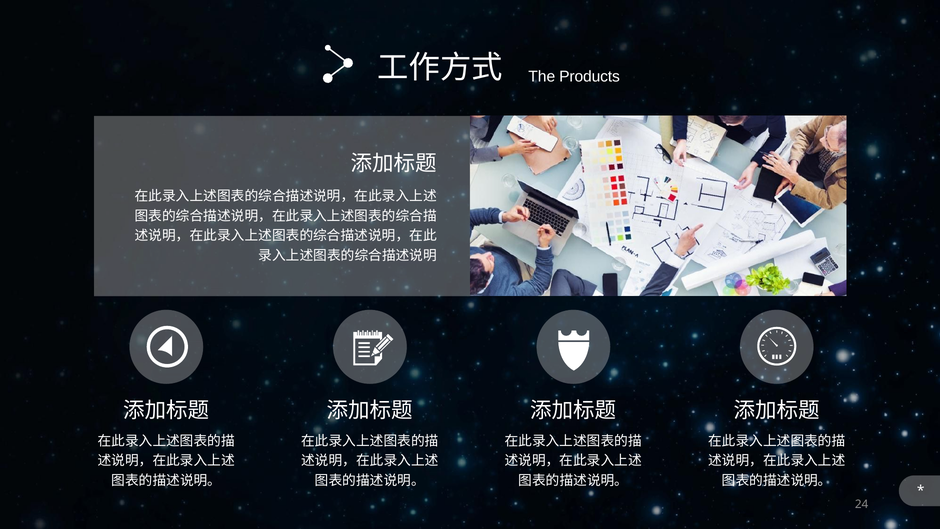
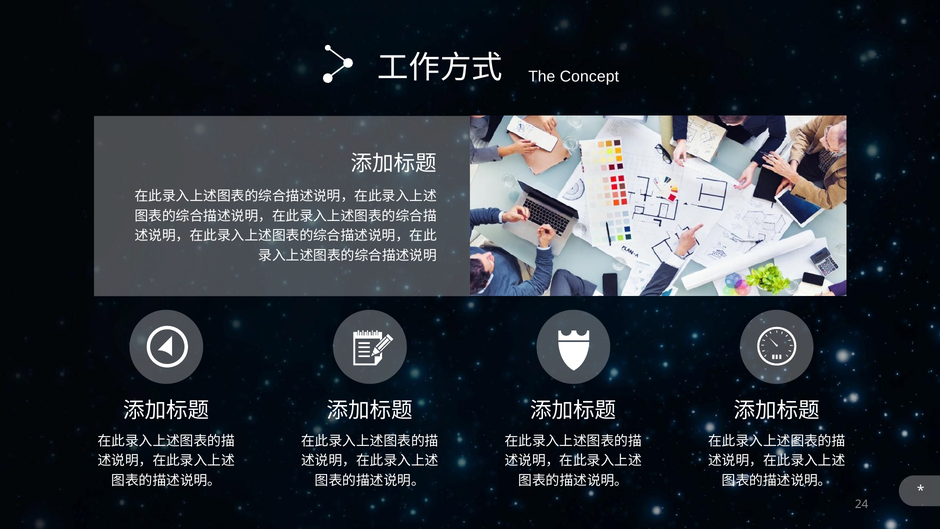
Products: Products -> Concept (589, 76)
